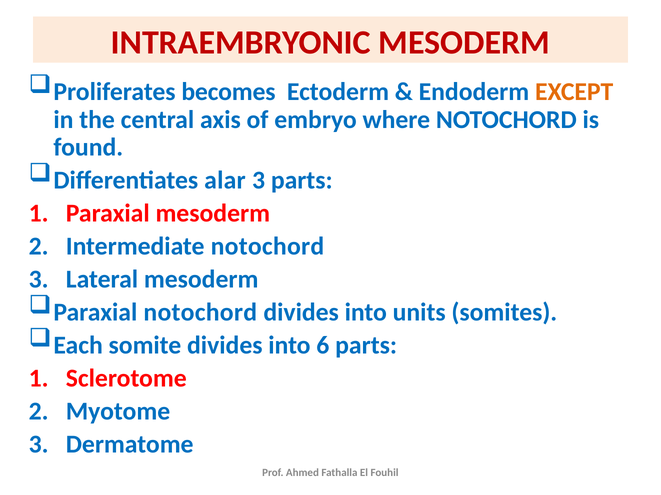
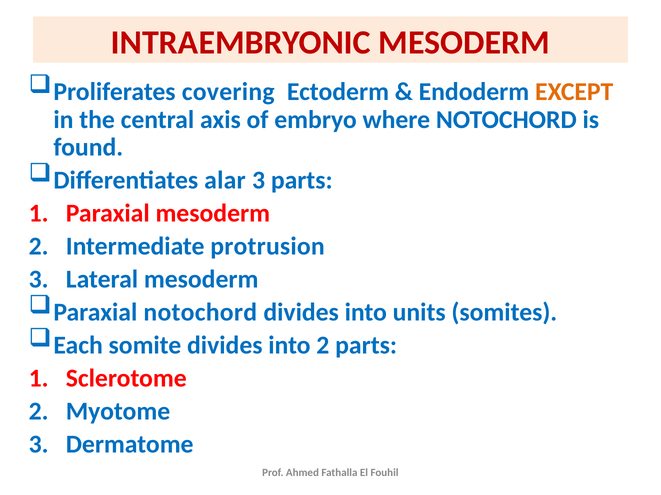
becomes: becomes -> covering (228, 92)
Intermediate notochord: notochord -> protrusion (267, 247)
into 6: 6 -> 2 (323, 346)
